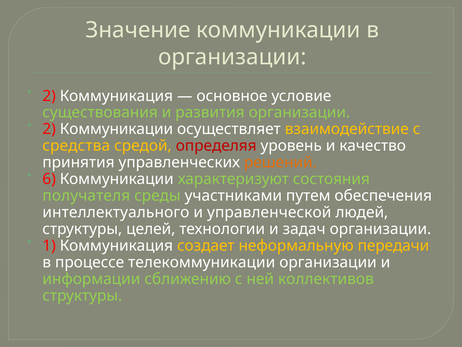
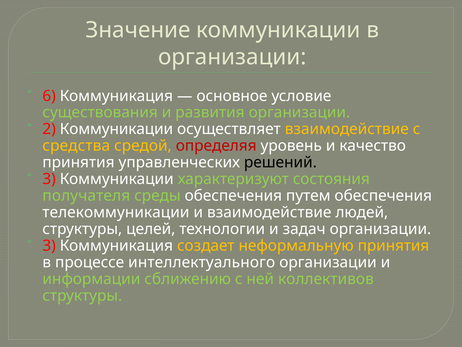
2: 2 -> 6 (49, 96)
решений colour: orange -> black (280, 162)
6: 6 -> 3 (49, 179)
среды участниками: участниками -> обеспечения (233, 196)
интеллектуального: интеллектуального -> телекоммуникации (116, 212)
и управленческой: управленческой -> взаимодействие (269, 212)
1: 1 -> 3 (49, 245)
неформальную передачи: передачи -> принятия (393, 245)
телекоммуникации: телекоммуникации -> интеллектуального (202, 262)
